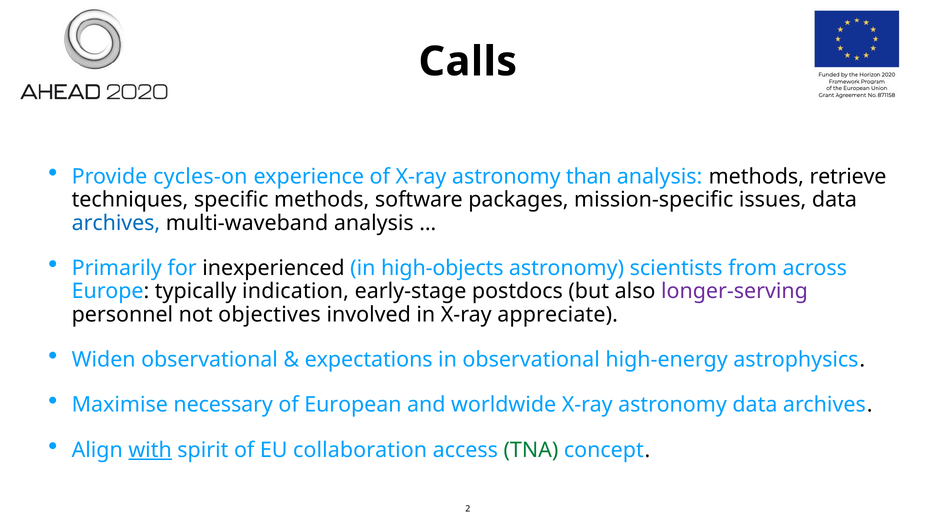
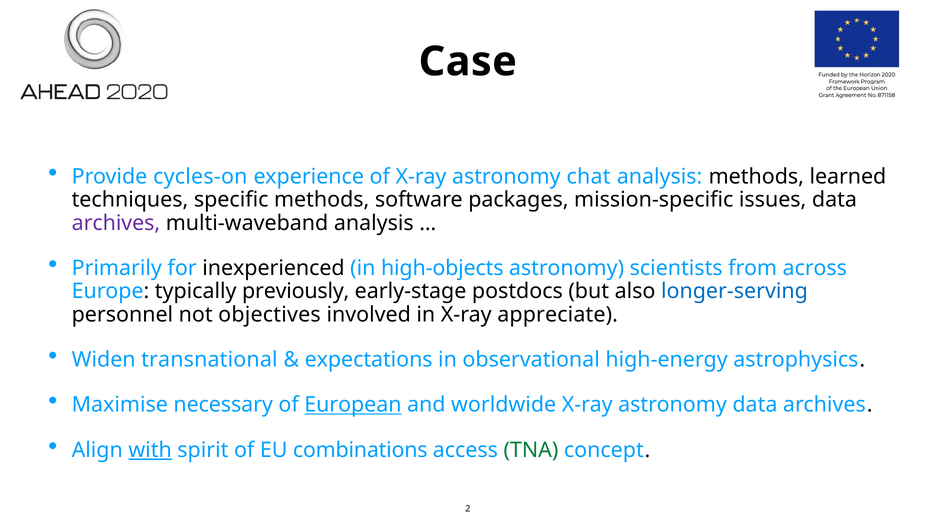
Calls: Calls -> Case (468, 62)
than: than -> chat (589, 176)
retrieve: retrieve -> learned (848, 176)
archives colour: blue -> purple (116, 223)
indication: indication -> previously (296, 291)
longer-serving colour: purple -> blue (734, 291)
Widen observational: observational -> transnational (209, 359)
European underline: none -> present (353, 404)
collaboration: collaboration -> combinations (360, 450)
